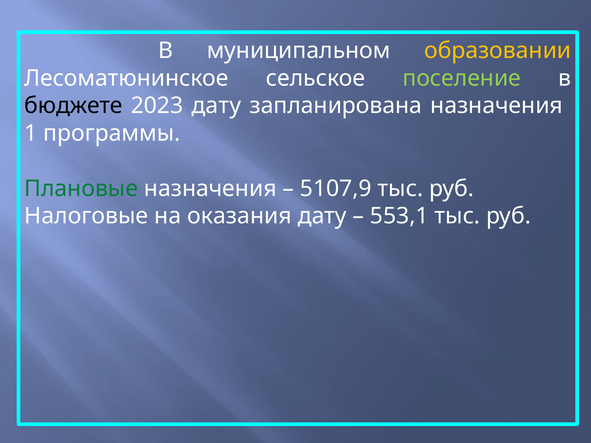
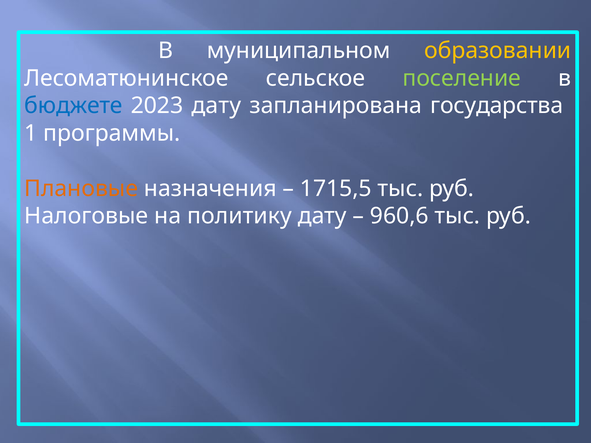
бюджете colour: black -> blue (73, 106)
запланирована назначения: назначения -> государства (497, 106)
Плановые colour: green -> orange (81, 189)
5107,9: 5107,9 -> 1715,5 (336, 189)
оказания: оказания -> политику (239, 216)
553,1: 553,1 -> 960,6 (399, 216)
